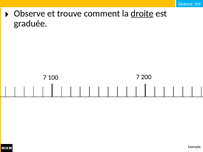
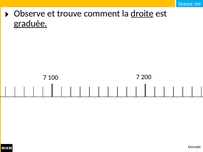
graduée underline: none -> present (31, 24)
